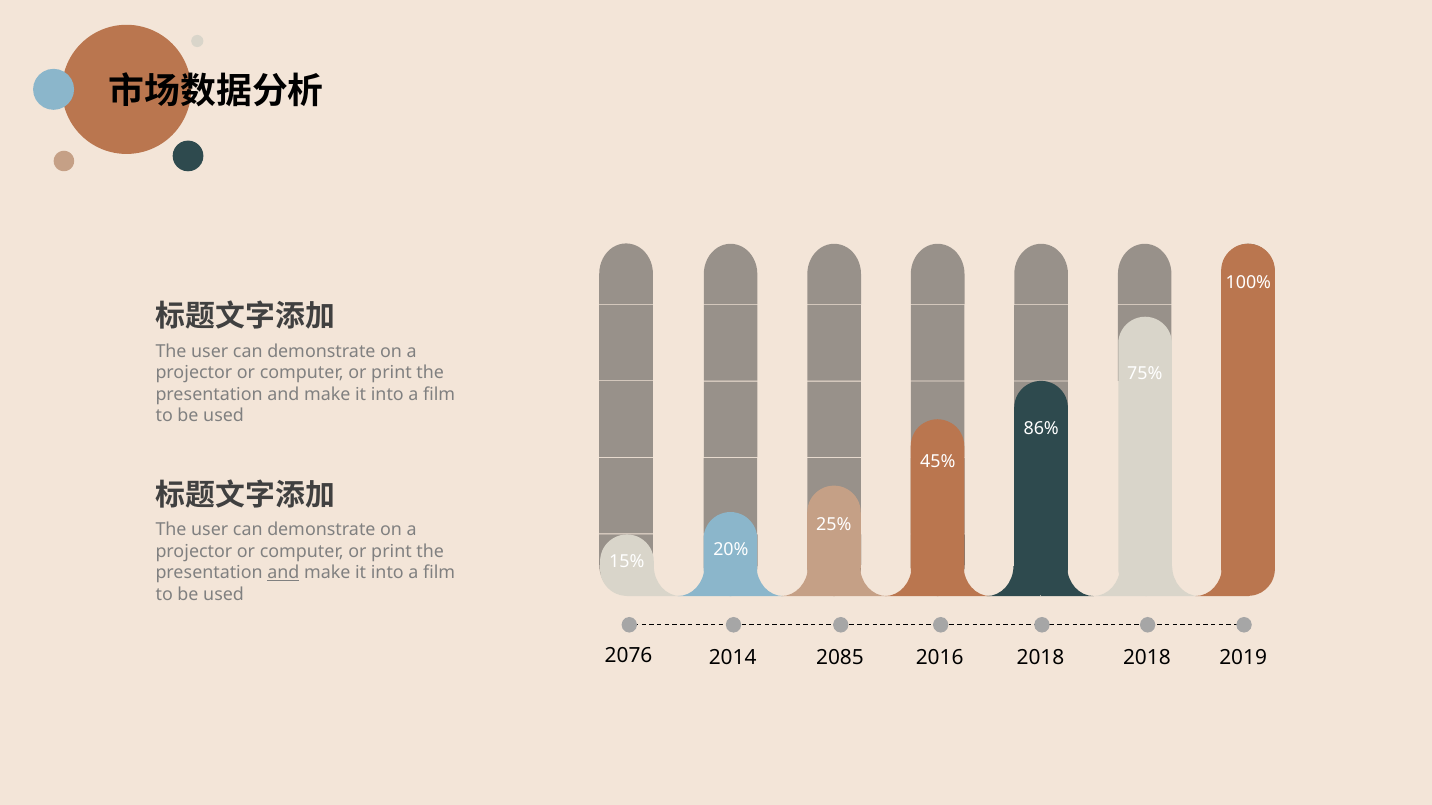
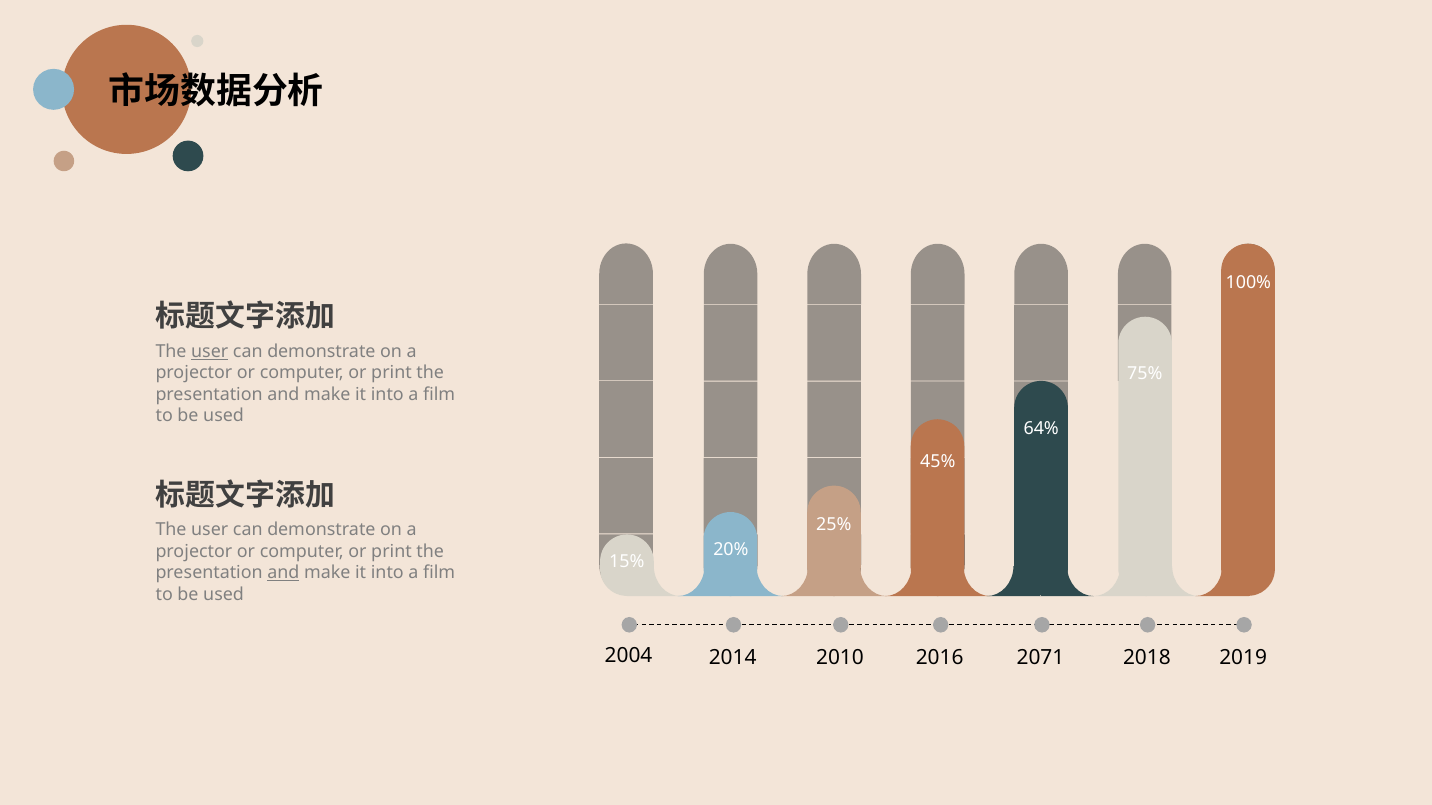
user underline: none -> present (210, 352)
86%: 86% -> 64% (1041, 429)
2076: 2076 -> 2004 (629, 656)
2085: 2085 -> 2010 (840, 658)
2016 2018: 2018 -> 2071 (1040, 658)
